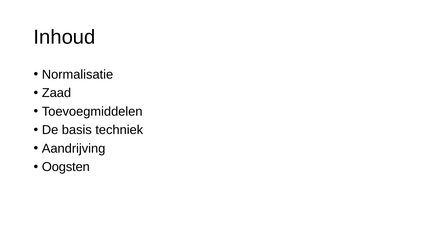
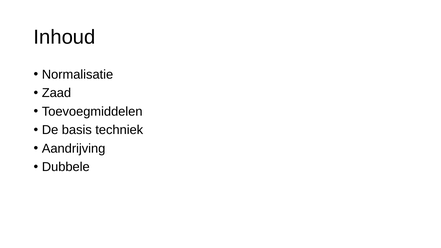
Oogsten: Oogsten -> Dubbele (66, 167)
